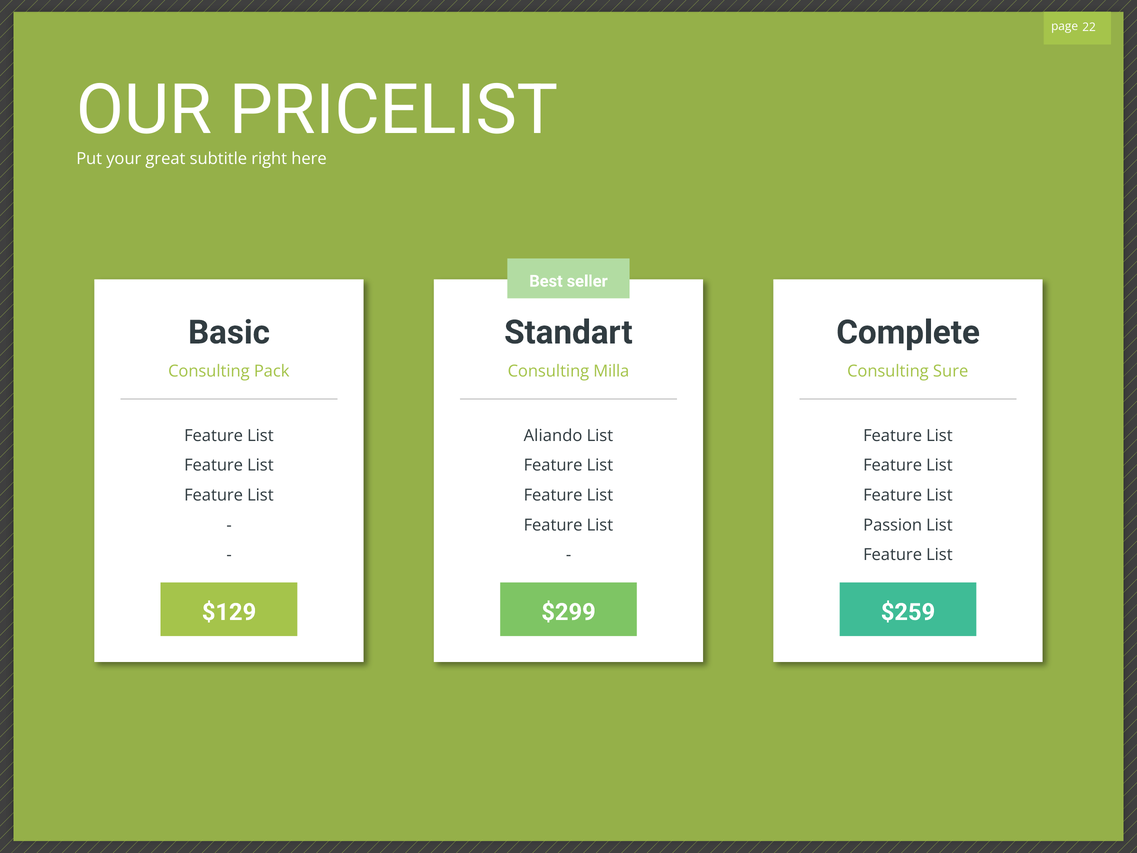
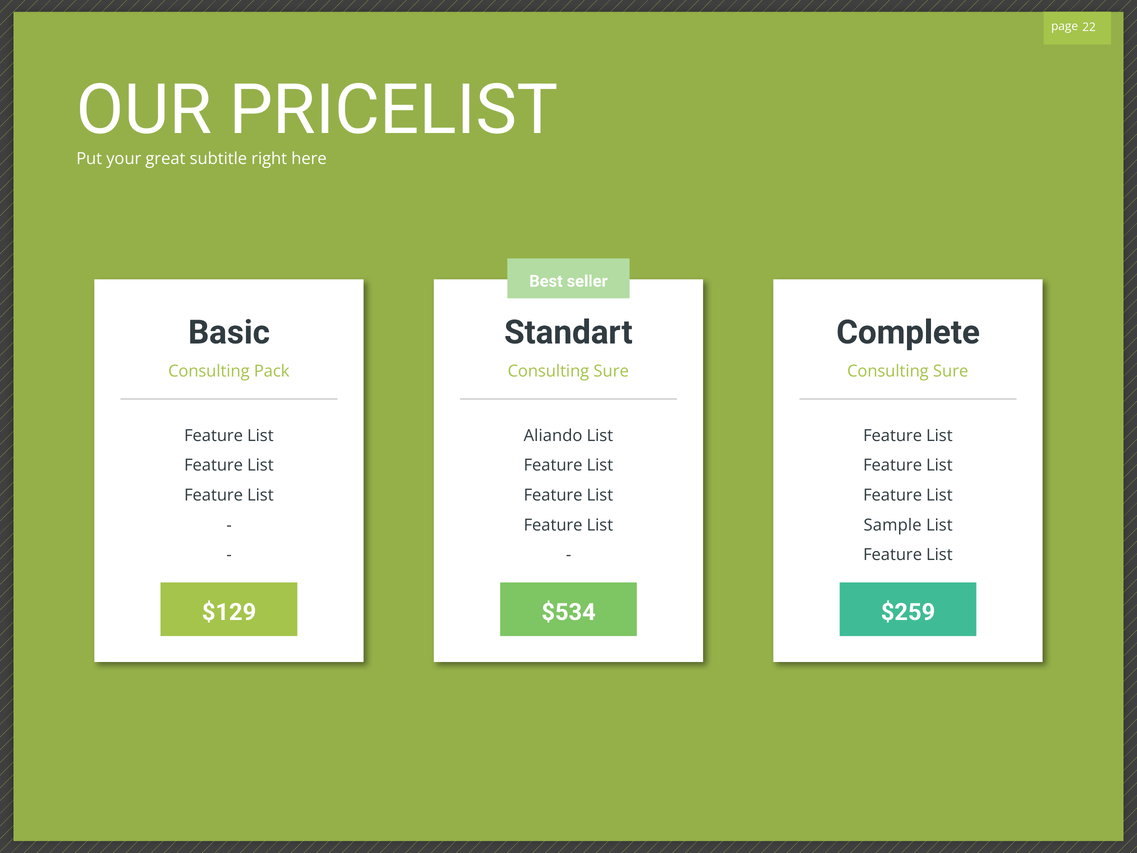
Milla: Milla -> Sure (611, 371)
Passion: Passion -> Sample (893, 525)
$299: $299 -> $534 (569, 612)
